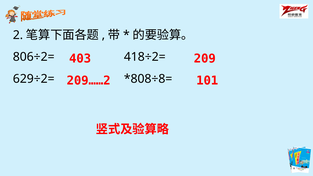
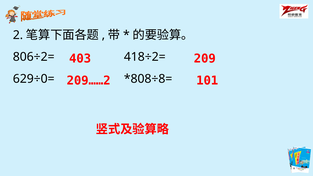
629÷2=: 629÷2= -> 629÷0= (34, 79)
